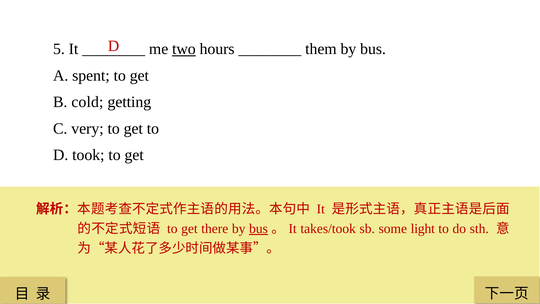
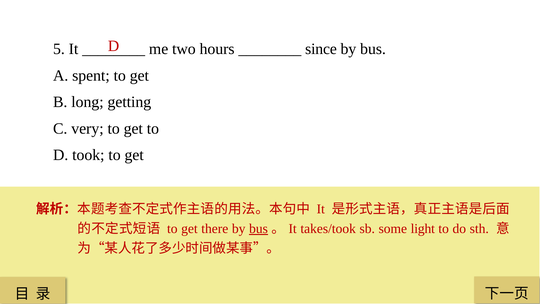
two underline: present -> none (184, 49)
them: them -> since (321, 49)
cold: cold -> long (87, 102)
